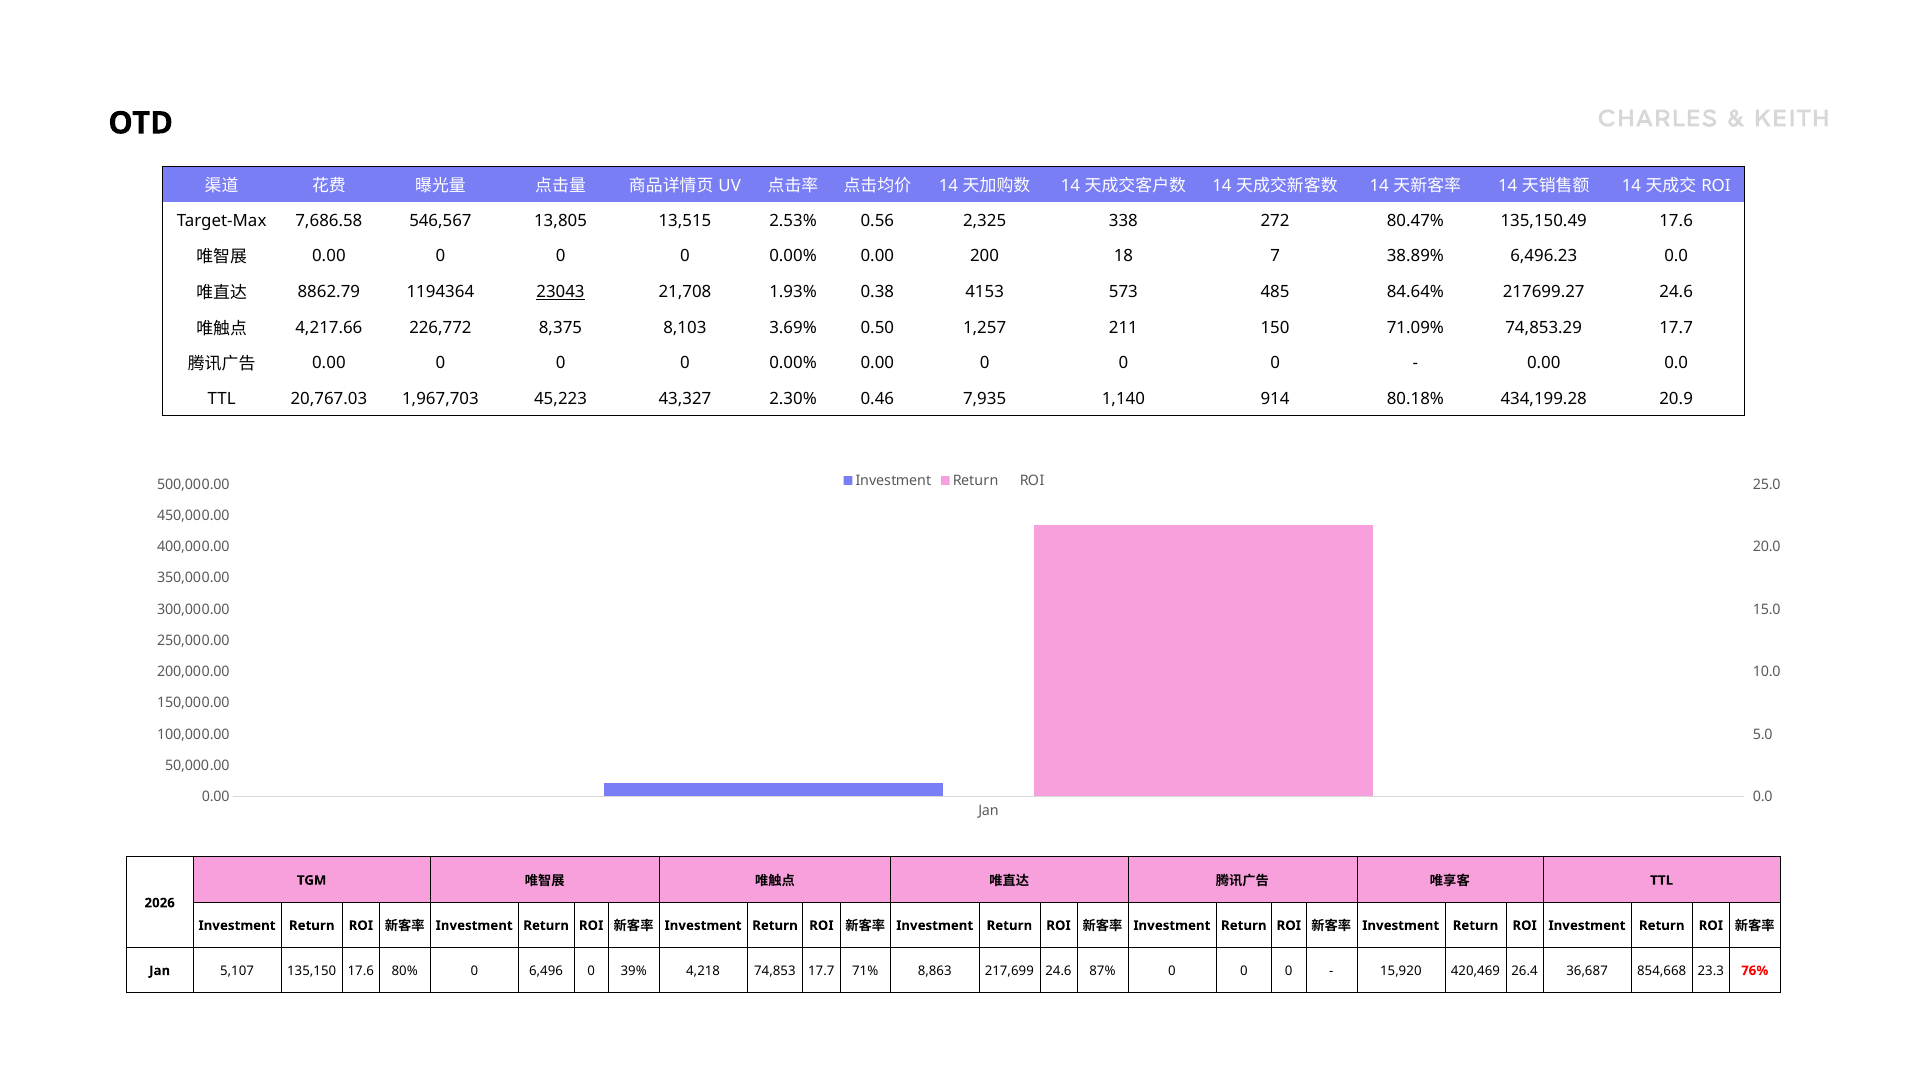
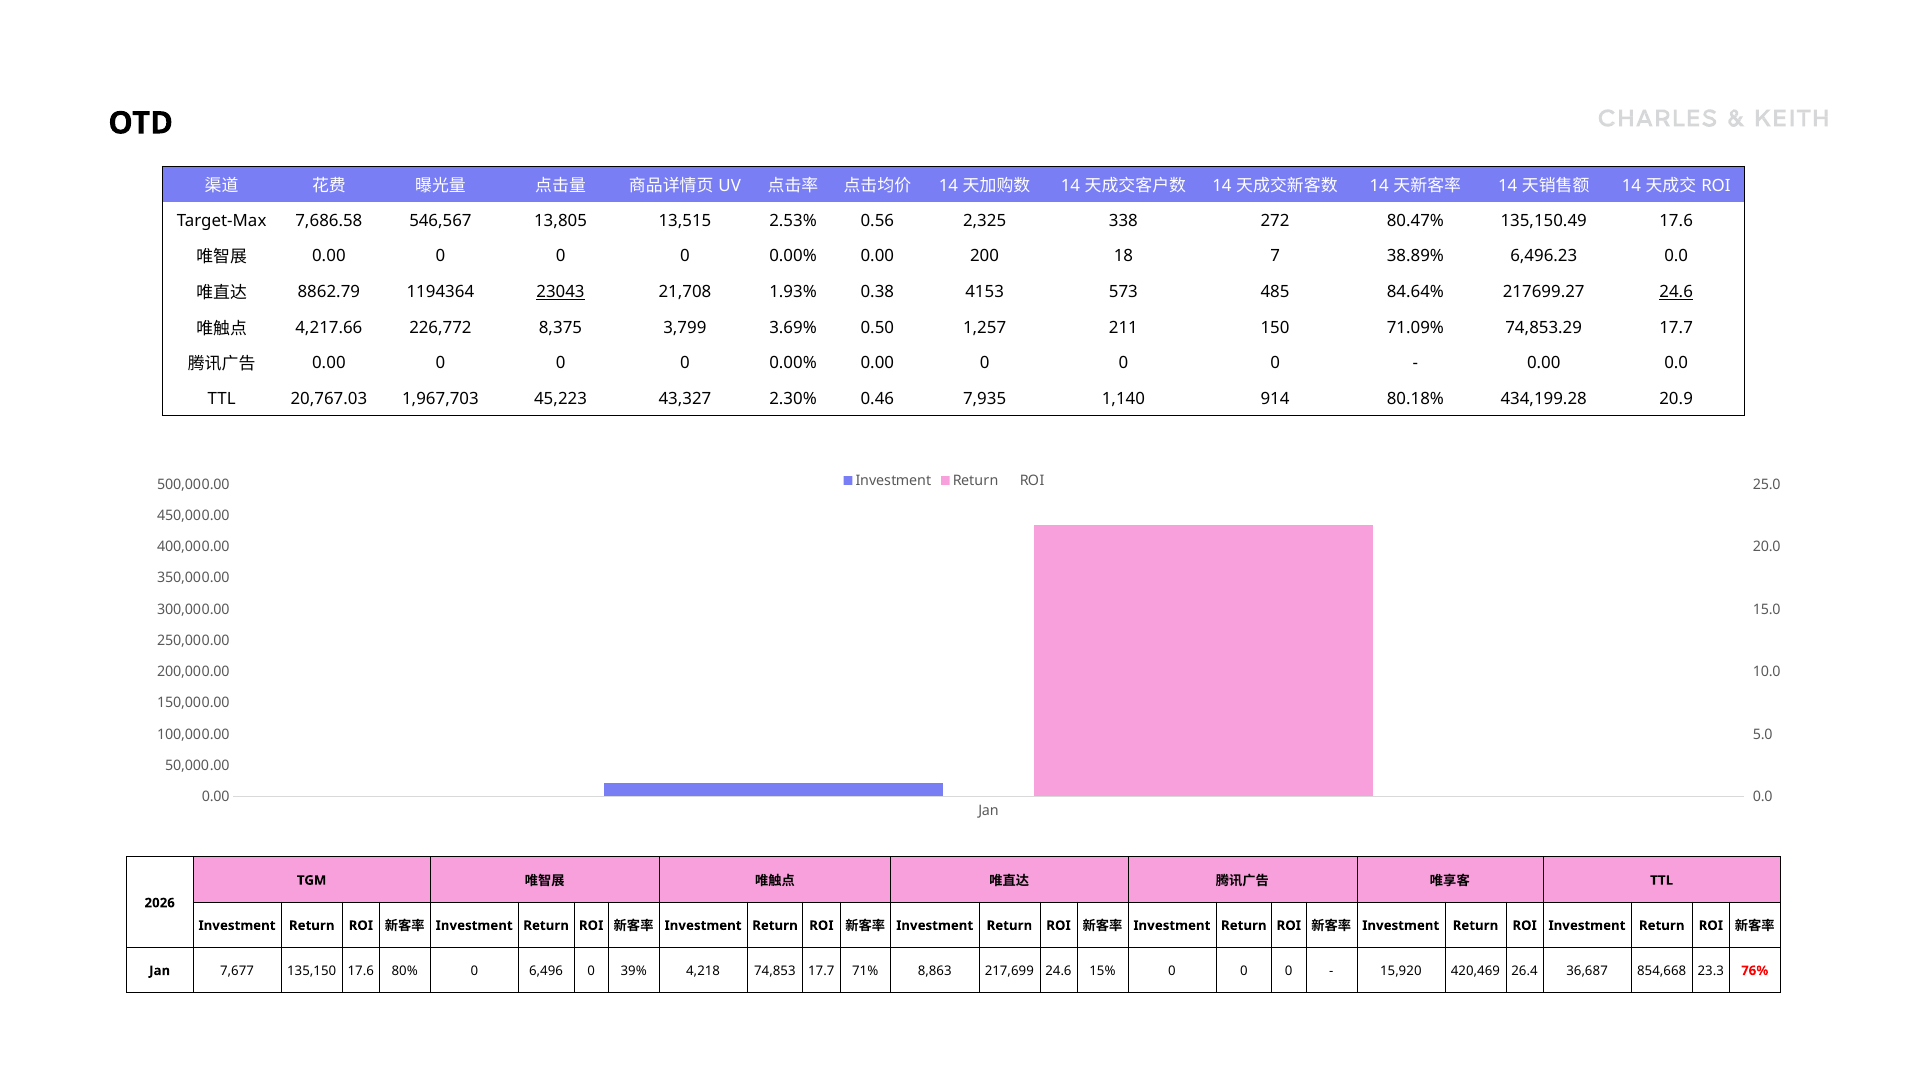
24.6 underline: none -> present (1676, 292)
8,103: 8,103 -> 3,799 (685, 328)
5,107: 5,107 -> 7,677 (237, 970)
87%: 87% -> 15% (1102, 970)
